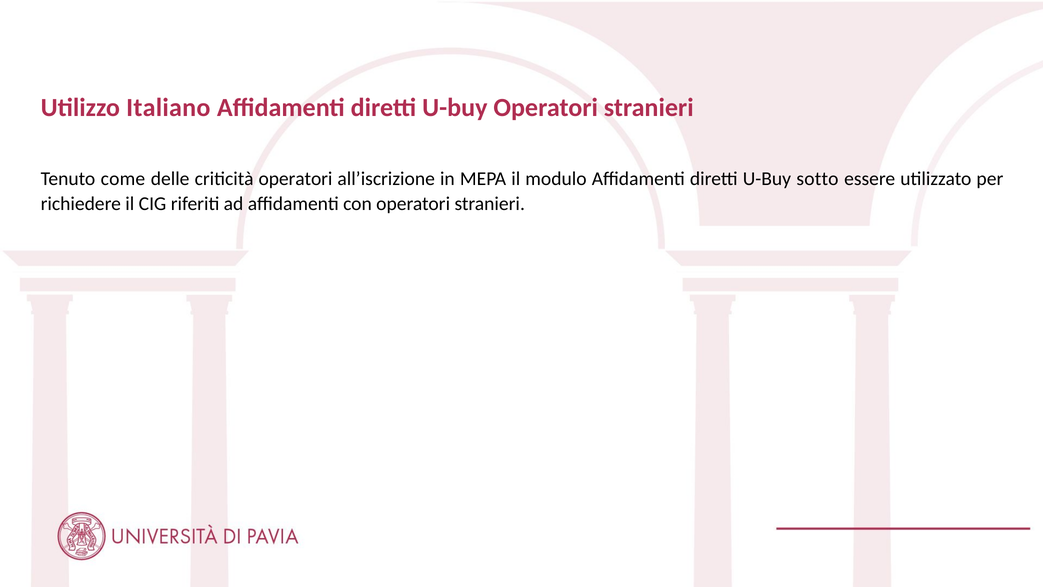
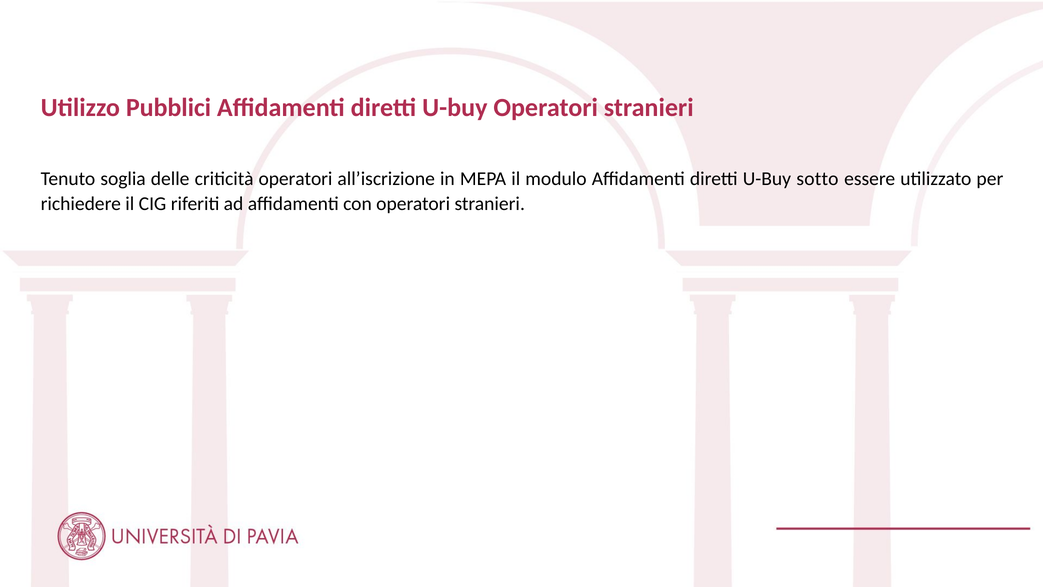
Italiano: Italiano -> Pubblici (169, 108)
come: come -> soglia (123, 179)
